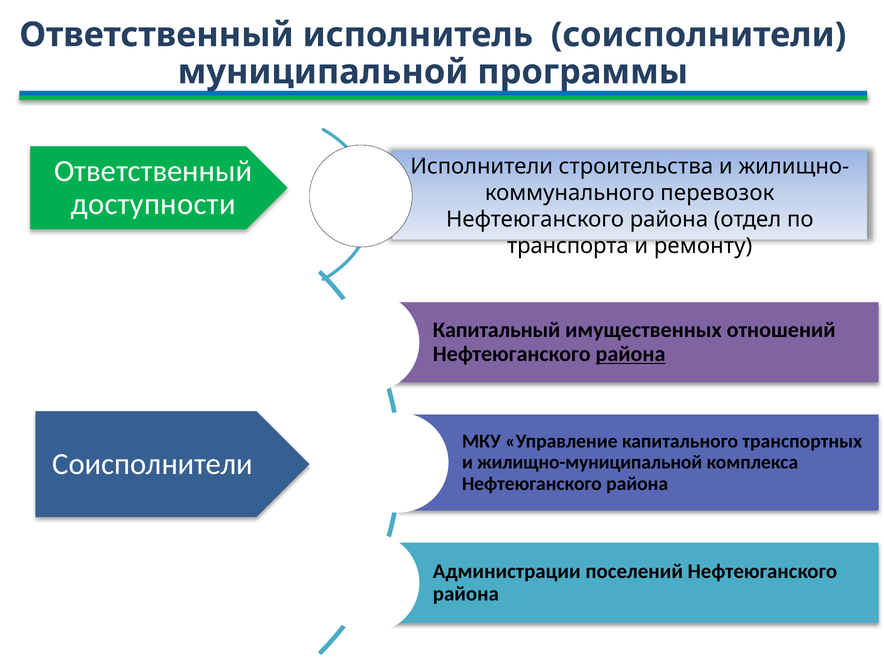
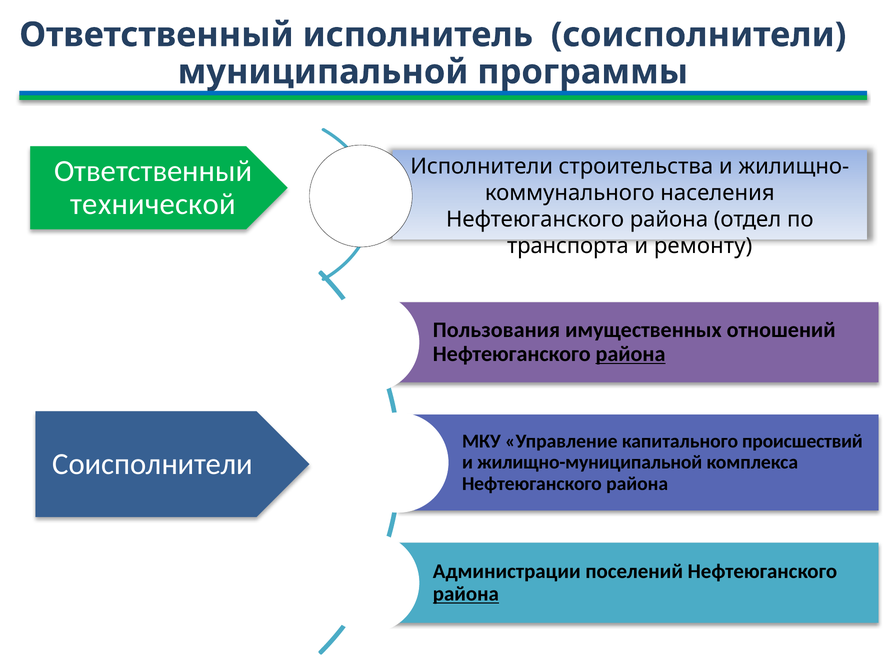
перевозок: перевозок -> населения (717, 193)
доступности: доступности -> технической (153, 204)
Капитальный: Капитальный -> Пользования (496, 330)
транспортных: транспортных -> происшествий (802, 441)
района underline: none -> present (466, 594)
